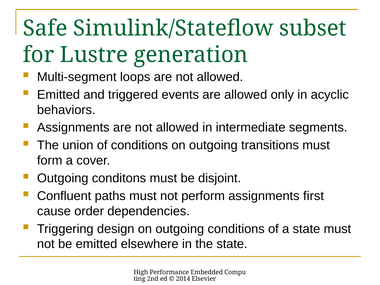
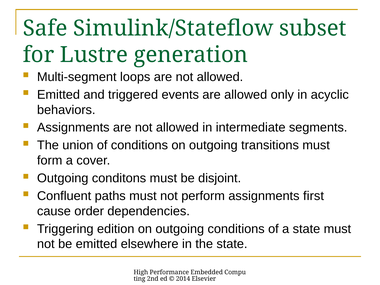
design: design -> edition (116, 229)
